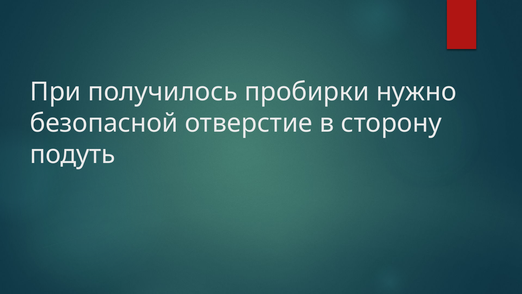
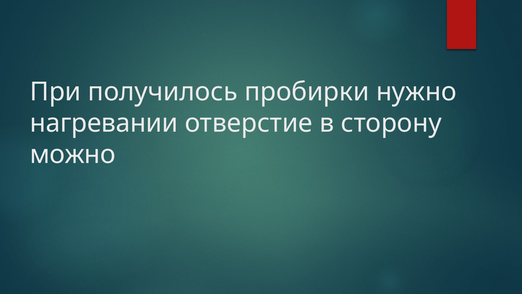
безопасной: безопасной -> нагревании (104, 123)
подуть: подуть -> можно (73, 154)
